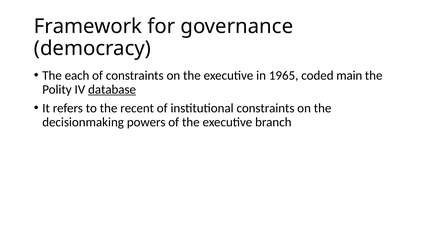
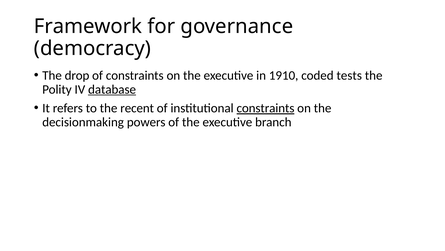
each: each -> drop (77, 75)
1965: 1965 -> 1910 (284, 75)
main: main -> tests (349, 75)
constraints underline: none -> present (265, 108)
